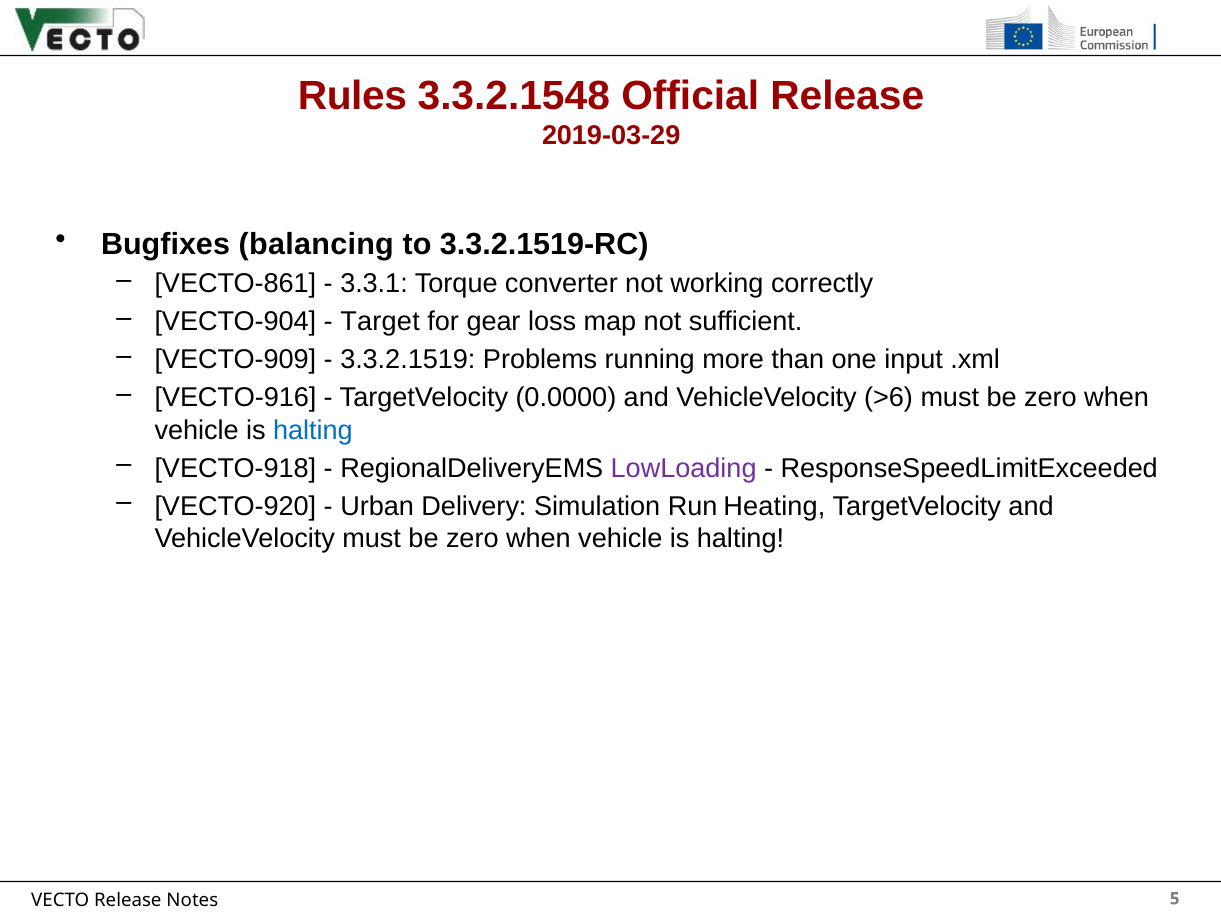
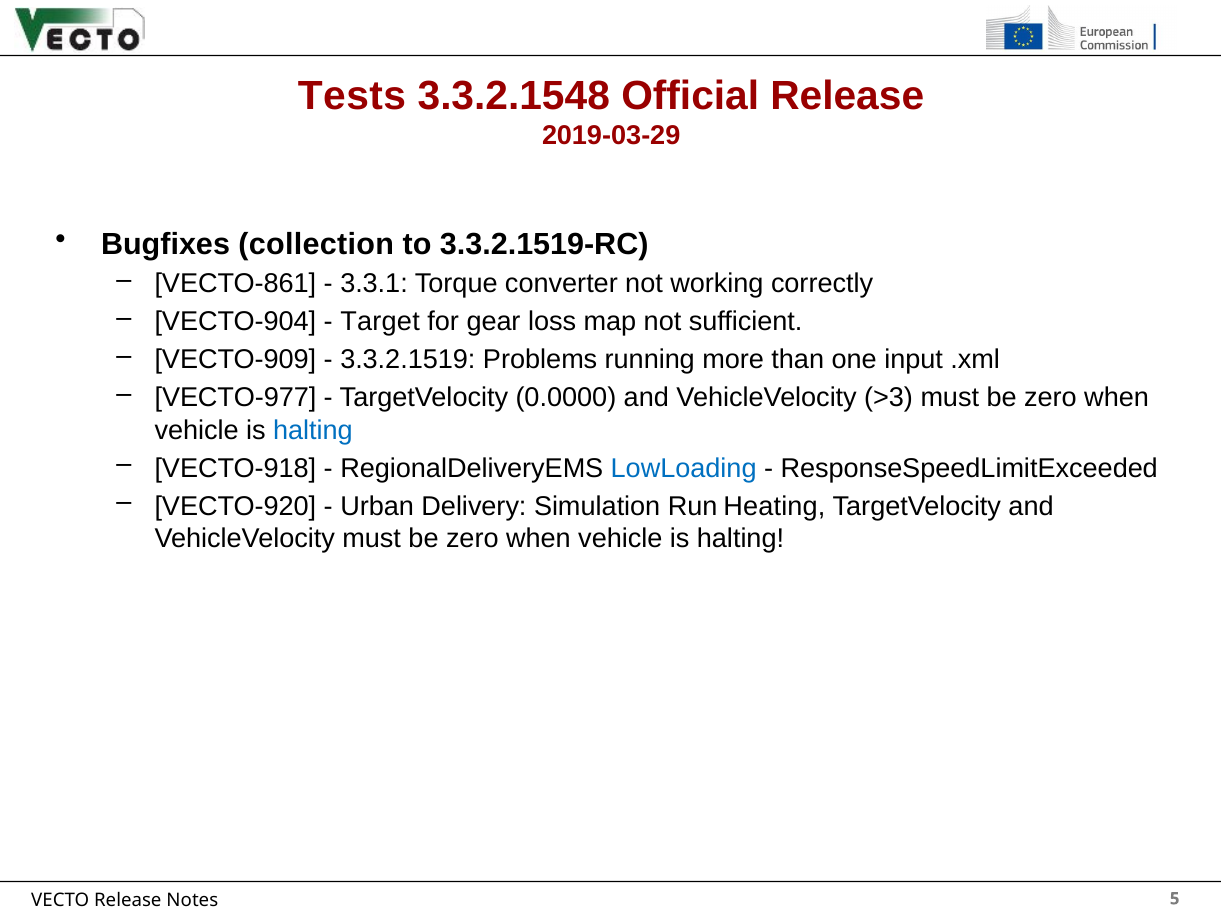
Rules: Rules -> Tests (352, 96)
balancing: balancing -> collection (316, 244)
VECTO-916: VECTO-916 -> VECTO-977 (235, 398)
>6: >6 -> >3 (889, 398)
LowLoading colour: purple -> blue (684, 468)
